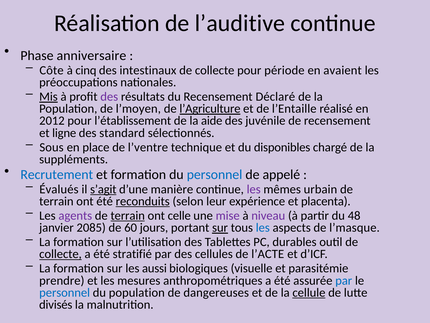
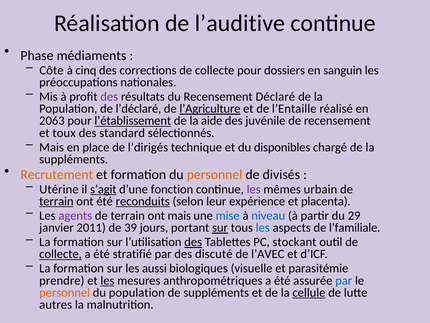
anniversaire: anniversaire -> médiaments (91, 56)
intestinaux: intestinaux -> corrections (148, 70)
période: période -> dossiers (285, 70)
avaient: avaient -> sanguin (343, 70)
Mis underline: present -> none (48, 97)
l’moyen: l’moyen -> l’déclaré (138, 109)
2012: 2012 -> 2063 (52, 121)
l’établissement underline: none -> present (133, 121)
ligne: ligne -> toux (64, 133)
Sous: Sous -> Mais (52, 147)
l’ventre: l’ventre -> l’dirigés (148, 147)
Recrutement colour: blue -> orange (57, 174)
personnel colour: blue -> orange (215, 174)
appelé: appelé -> divisés (281, 174)
Évalués: Évalués -> Utérine (59, 189)
manière: manière -> fonction (172, 189)
terrain underline: none -> present (56, 201)
terrain underline: present -> none (128, 215)
ont celle: celle -> mais (179, 215)
mise colour: purple -> blue (228, 215)
niveau colour: purple -> blue (268, 215)
48: 48 -> 29 (354, 215)
2085: 2085 -> 2011 (91, 227)
60: 60 -> 39 (131, 227)
l’masque: l’masque -> l’familiale (355, 227)
des underline: none -> present (193, 242)
durables: durables -> stockant (294, 242)
cellules: cellules -> discuté (214, 254)
l’ACTE: l’ACTE -> l’AVEC (268, 254)
les underline: none -> present (107, 280)
personnel colour: blue -> orange (65, 292)
de dangereuses: dangereuses -> suppléments (216, 292)
divisés: divisés -> autres (56, 304)
